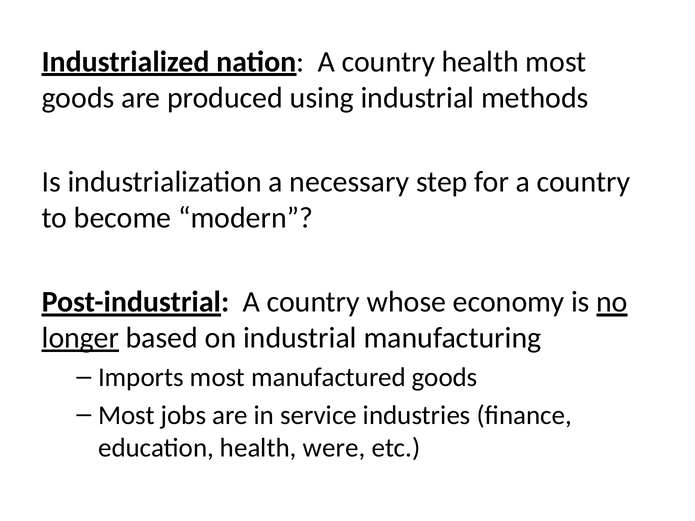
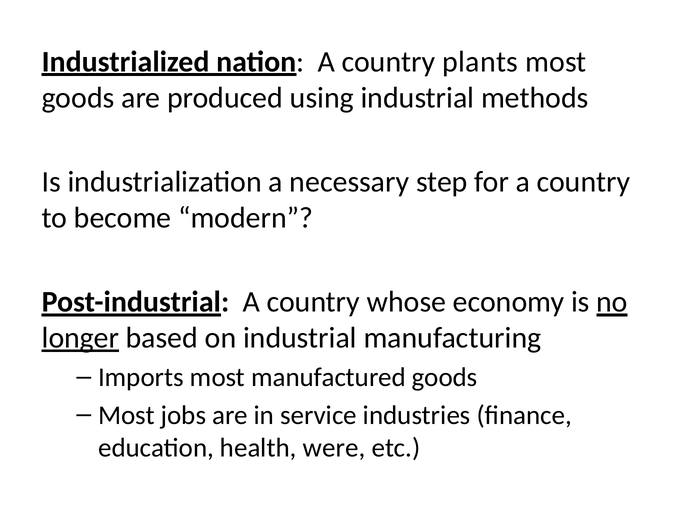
country health: health -> plants (480, 62)
